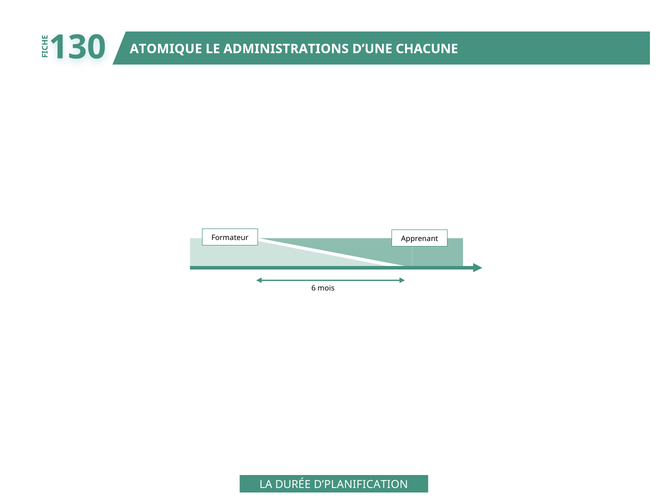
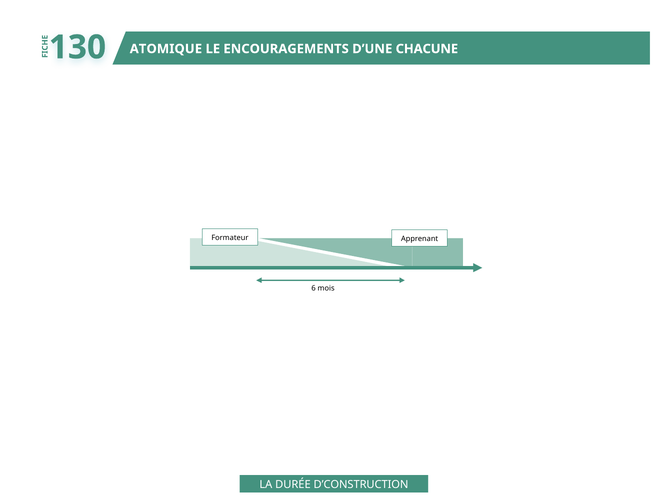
ADMINISTRATIONS: ADMINISTRATIONS -> ENCOURAGEMENTS (286, 49)
D’PLANIFICATION: D’PLANIFICATION -> D’CONSTRUCTION (361, 485)
